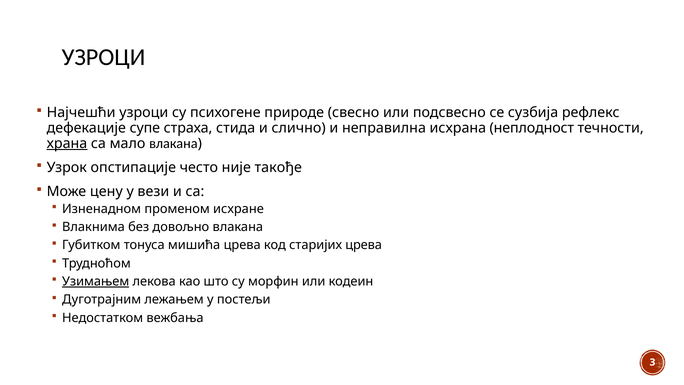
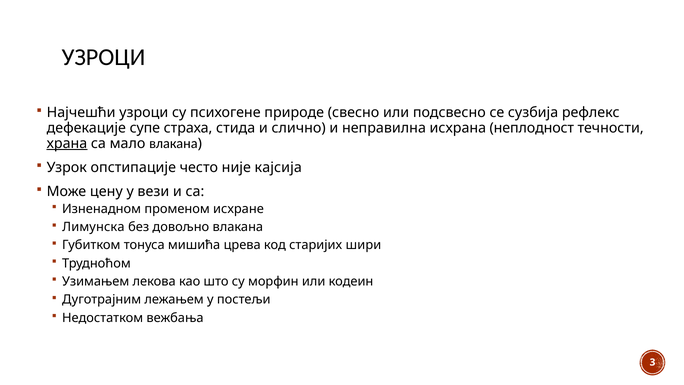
такође: такође -> кајсија (278, 167)
Влакнима: Влакнима -> Лимунска (93, 227)
старијих црева: црева -> шири (363, 245)
Узимањем underline: present -> none (96, 281)
